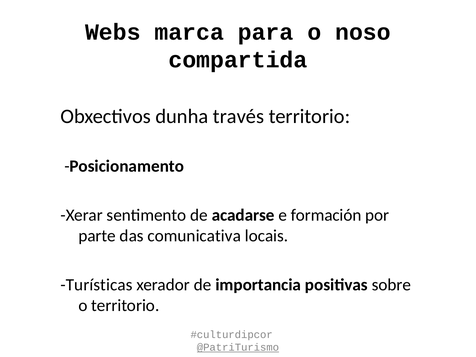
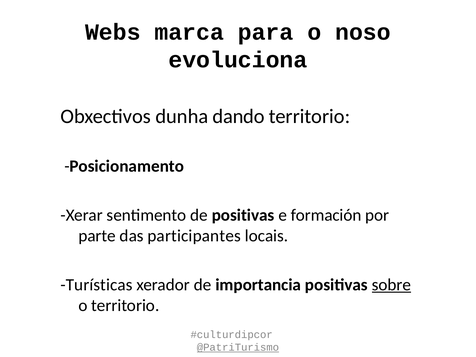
compartida: compartida -> evoluciona (238, 60)
través: través -> dando (239, 117)
de acadarse: acadarse -> positivas (243, 215)
comunicativa: comunicativa -> participantes (194, 236)
sobre underline: none -> present (391, 285)
